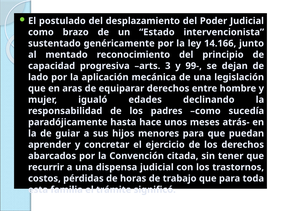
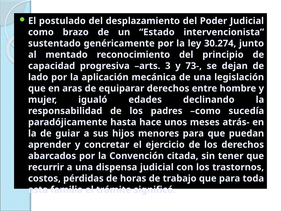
14.166: 14.166 -> 30.274 (220, 43)
99-: 99- -> 73- (194, 66)
